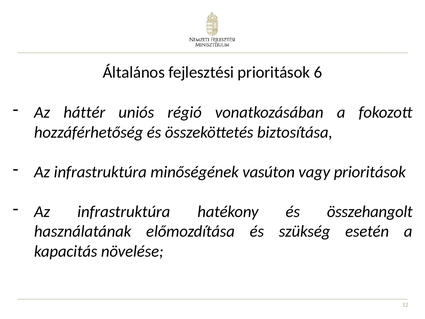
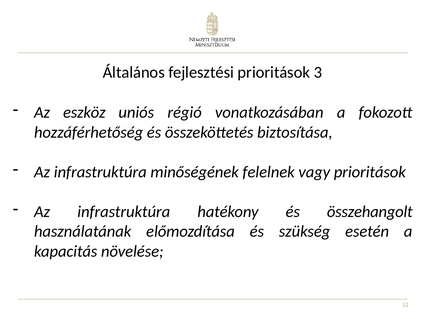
6: 6 -> 3 (318, 72)
háttér: háttér -> eszköz (84, 112)
vasúton: vasúton -> felelnek (269, 172)
